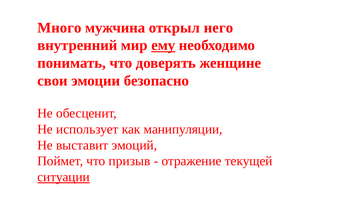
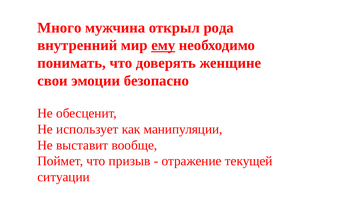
него: него -> рода (219, 28)
эмоций: эмоций -> вообще (134, 145)
ситуации underline: present -> none (64, 177)
